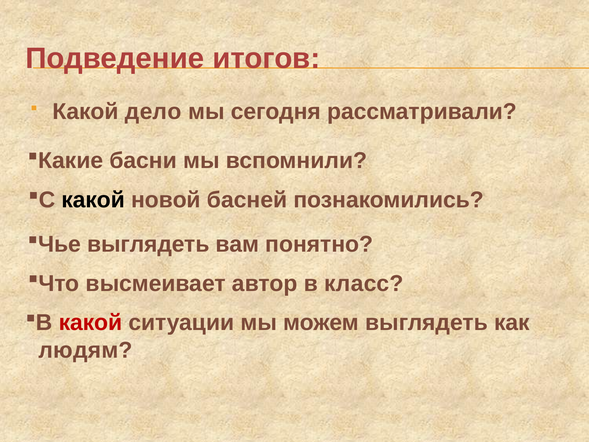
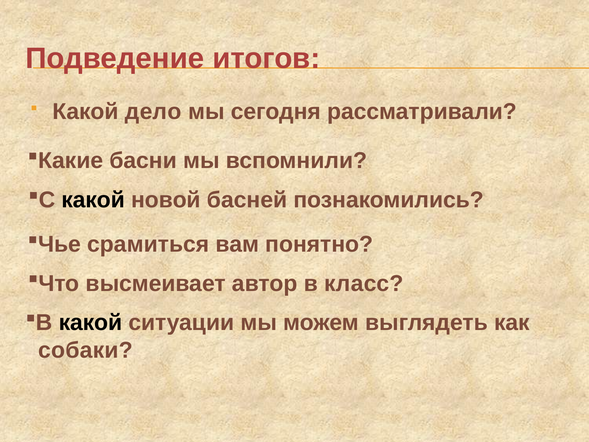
выглядеть: выглядеть -> срамиться (148, 244)
какой colour: red -> black (90, 323)
людям: людям -> собаки (86, 350)
